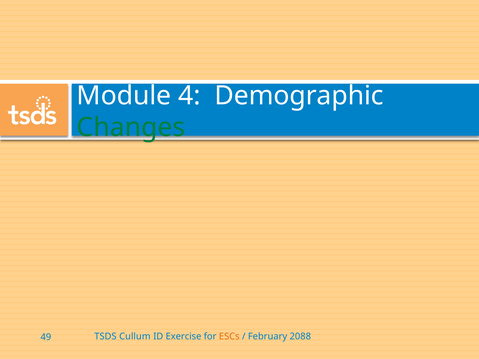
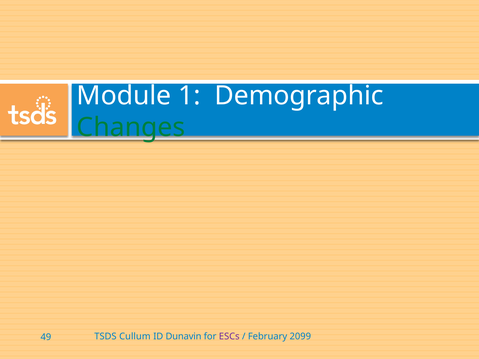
4: 4 -> 1 (189, 96)
Exercise: Exercise -> Dunavin (184, 337)
ESCs colour: orange -> purple (229, 337)
2088: 2088 -> 2099 (300, 337)
